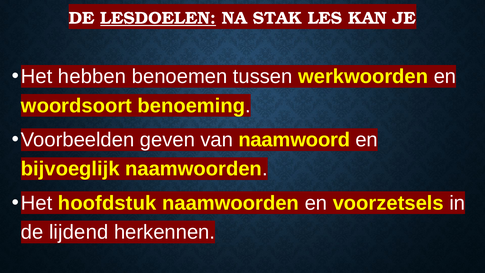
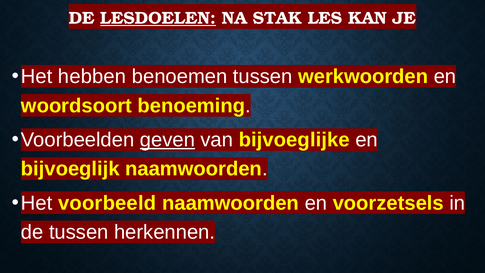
geven underline: none -> present (167, 140)
naamwoord: naamwoord -> bijvoeglijke (294, 140)
hoofdstuk: hoofdstuk -> voorbeeld (107, 203)
de lijdend: lijdend -> tussen (79, 232)
